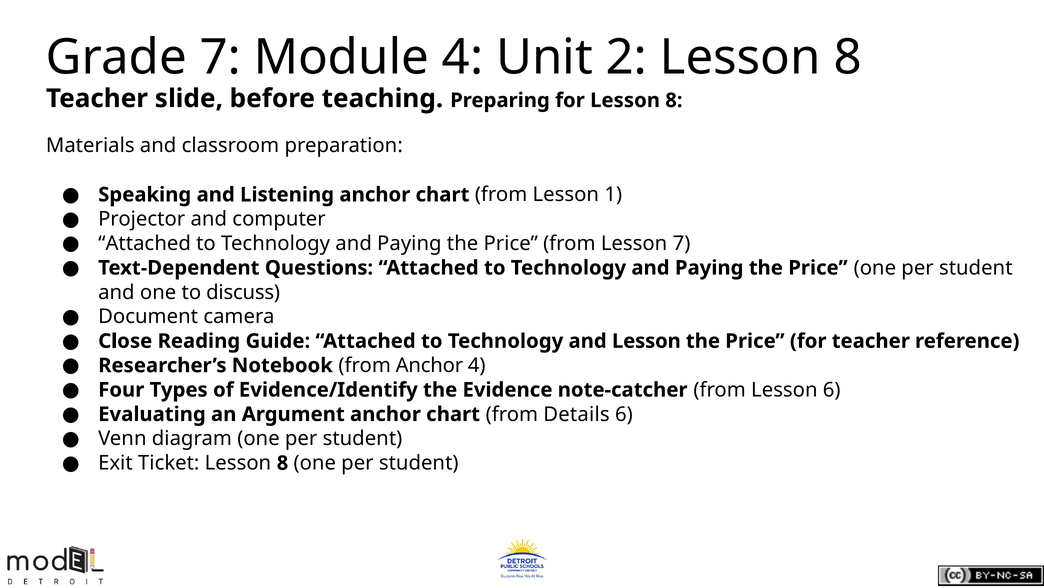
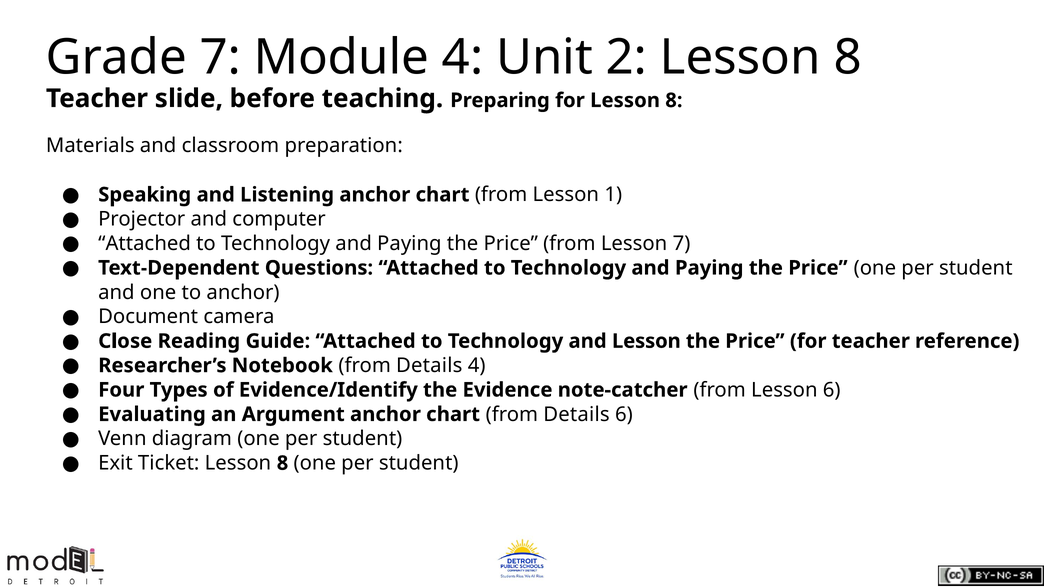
to discuss: discuss -> anchor (243, 292)
Notebook from Anchor: Anchor -> Details (429, 365)
